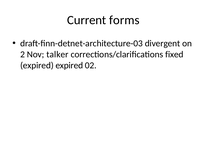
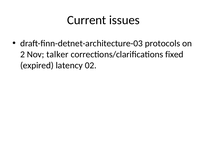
forms: forms -> issues (124, 20)
divergent: divergent -> protocols (163, 43)
expired expired: expired -> latency (69, 66)
